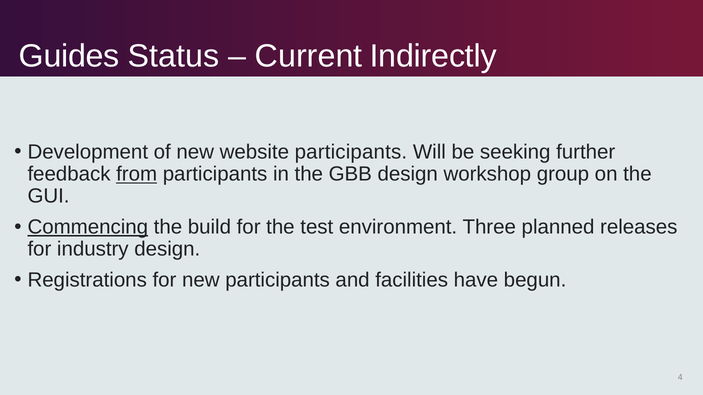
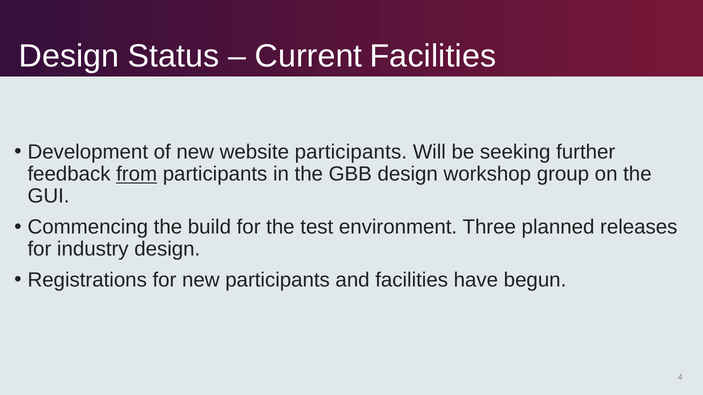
Guides: Guides -> Design (69, 56)
Current Indirectly: Indirectly -> Facilities (433, 56)
Commencing underline: present -> none (88, 227)
